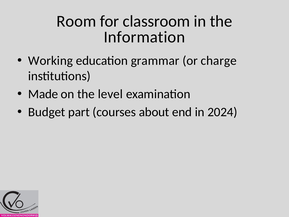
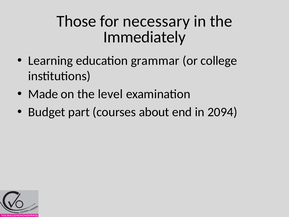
Room: Room -> Those (76, 21)
classroom: classroom -> necessary (156, 21)
Information: Information -> Immediately (145, 37)
Working: Working -> Learning (51, 61)
charge: charge -> college (219, 61)
2024: 2024 -> 2094 (222, 112)
